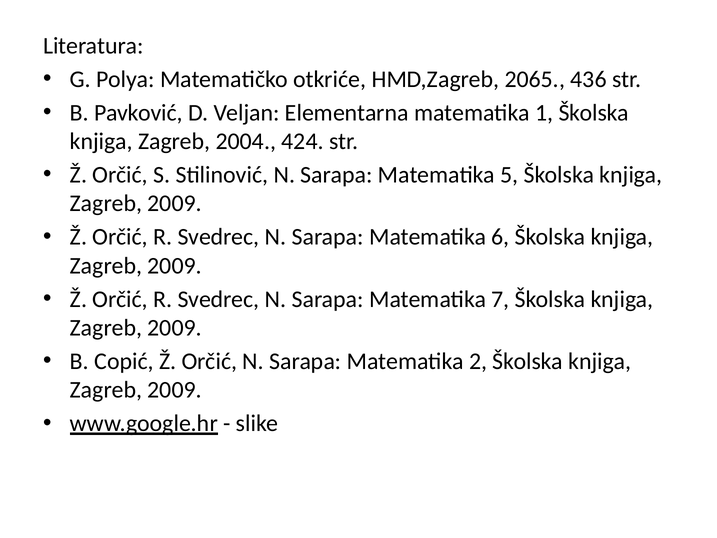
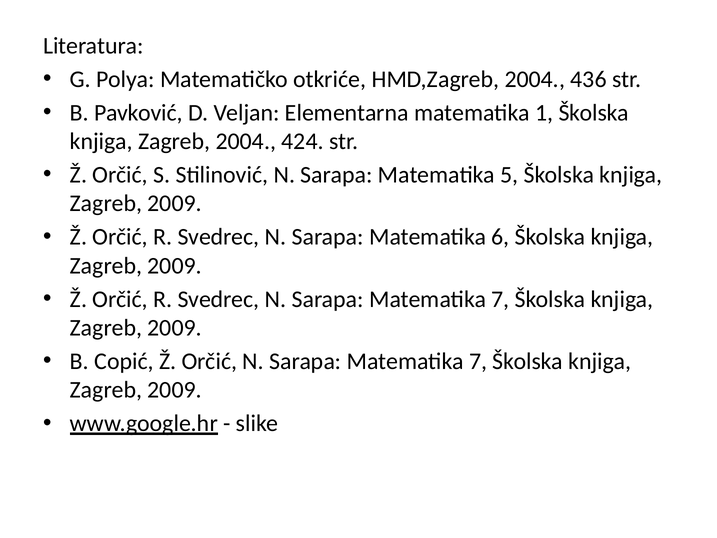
HMD,Zagreb 2065: 2065 -> 2004 (535, 79)
2: 2 -> 7 (478, 361)
